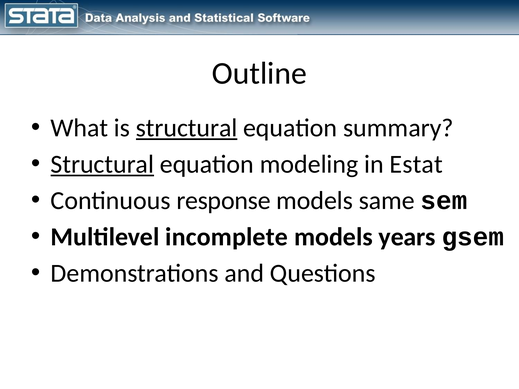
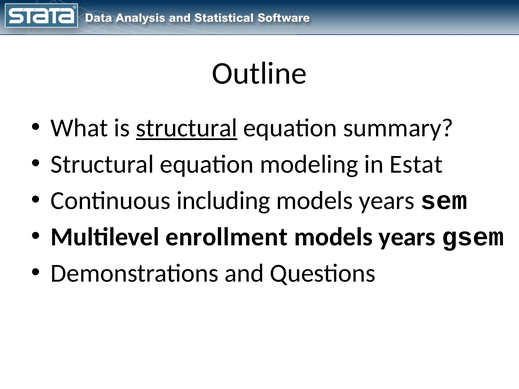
Structural underline: present -> none (102, 164)
response: response -> including (223, 201)
same: same -> years (387, 201)
incomplete: incomplete -> enrollment (227, 237)
